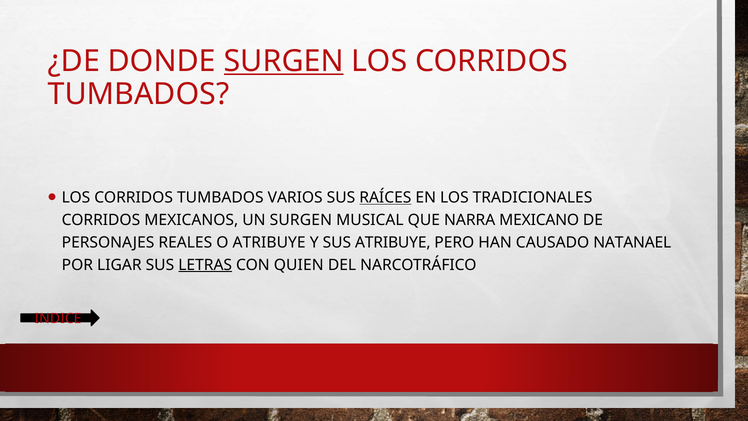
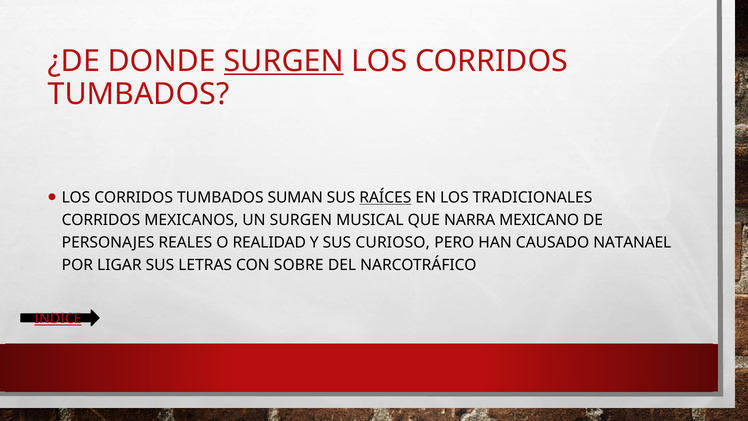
VARIOS: VARIOS -> SUMAN (295, 197)
O ATRIBUYE: ATRIBUYE -> REALIDAD (269, 242)
SUS ATRIBUYE: ATRIBUYE -> CURIOSO (393, 242)
LETRAS underline: present -> none (205, 265)
QUIEN: QUIEN -> SOBRE (299, 265)
INDICE underline: none -> present (58, 319)
